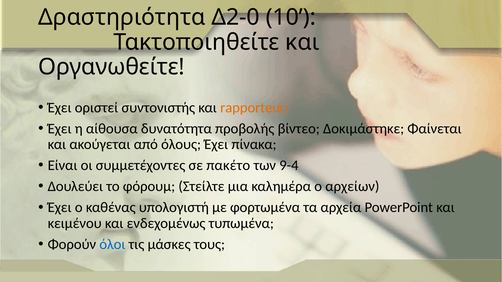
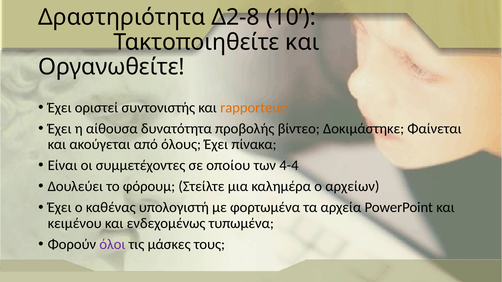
Δ2-0: Δ2-0 -> Δ2-8 (236, 17)
πακέτο: πακέτο -> οποίου (228, 166)
9-4: 9-4 -> 4-4 (289, 166)
όλοι colour: blue -> purple (112, 245)
